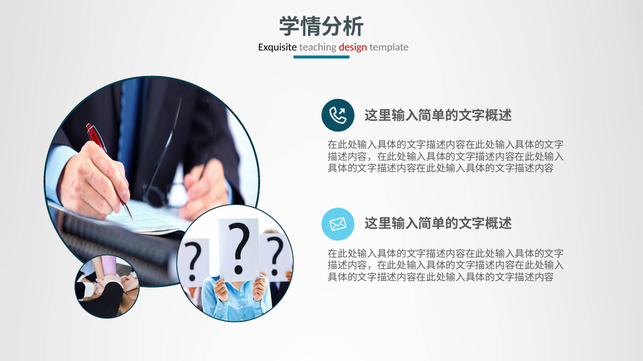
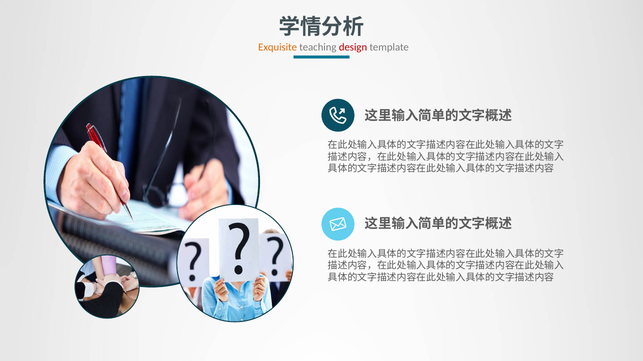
Exquisite colour: black -> orange (278, 47)
